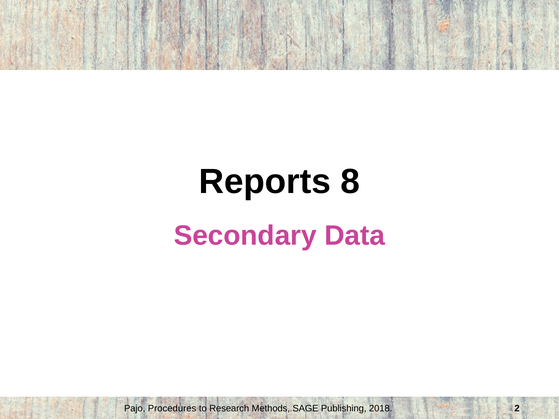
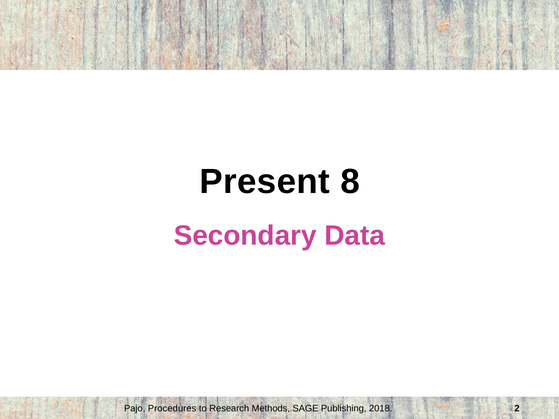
Reports: Reports -> Present (265, 182)
